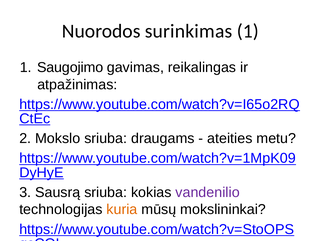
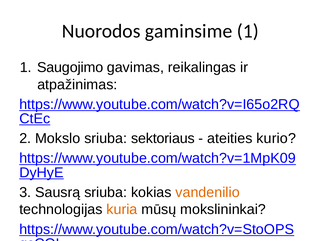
surinkimas: surinkimas -> gaminsime (189, 31)
draugams: draugams -> sektoriaus (163, 138)
metu: metu -> kurio (276, 138)
vandenilio colour: purple -> orange (208, 192)
